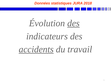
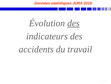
accidents underline: present -> none (36, 49)
